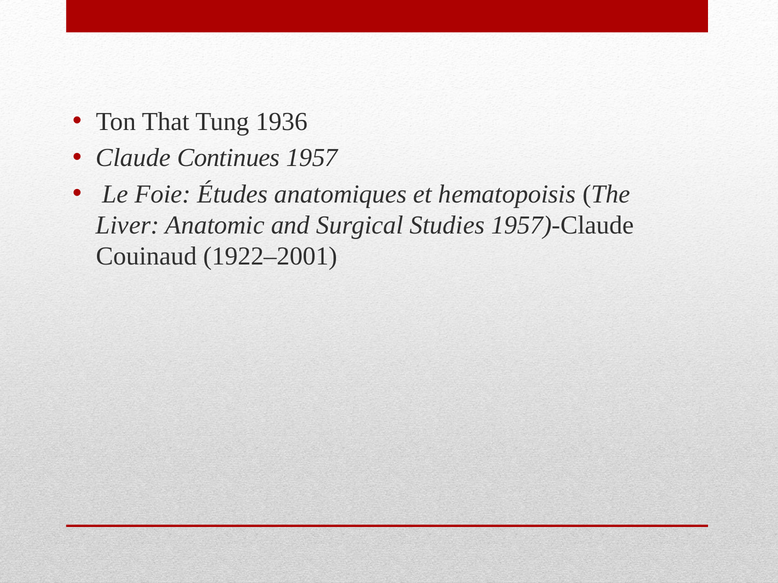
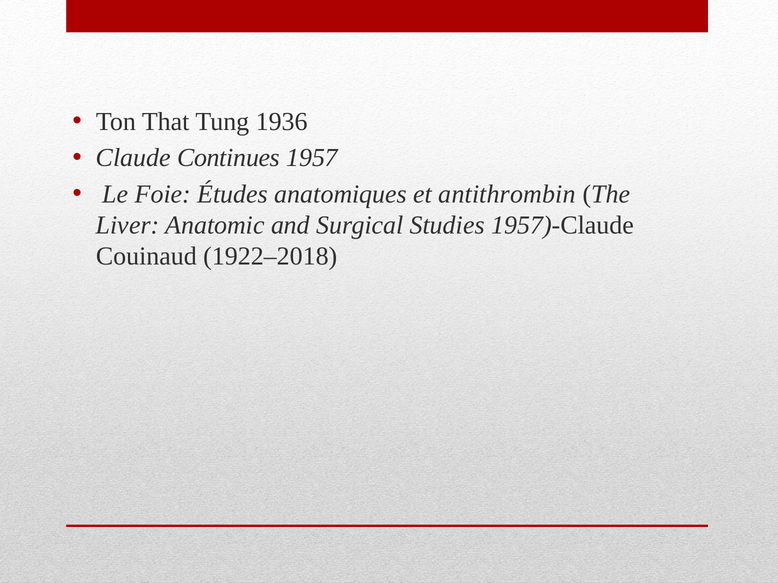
hematopoisis: hematopoisis -> antithrombin (507, 194)
1922–2001: 1922–2001 -> 1922–2018 (270, 257)
